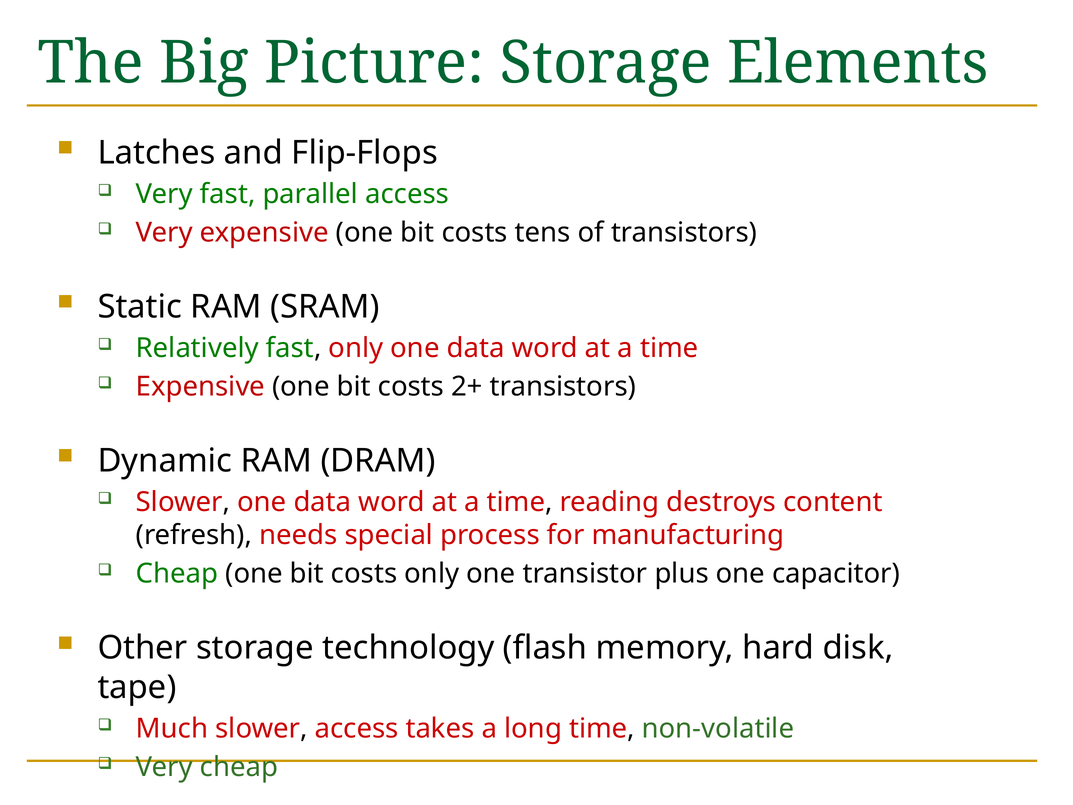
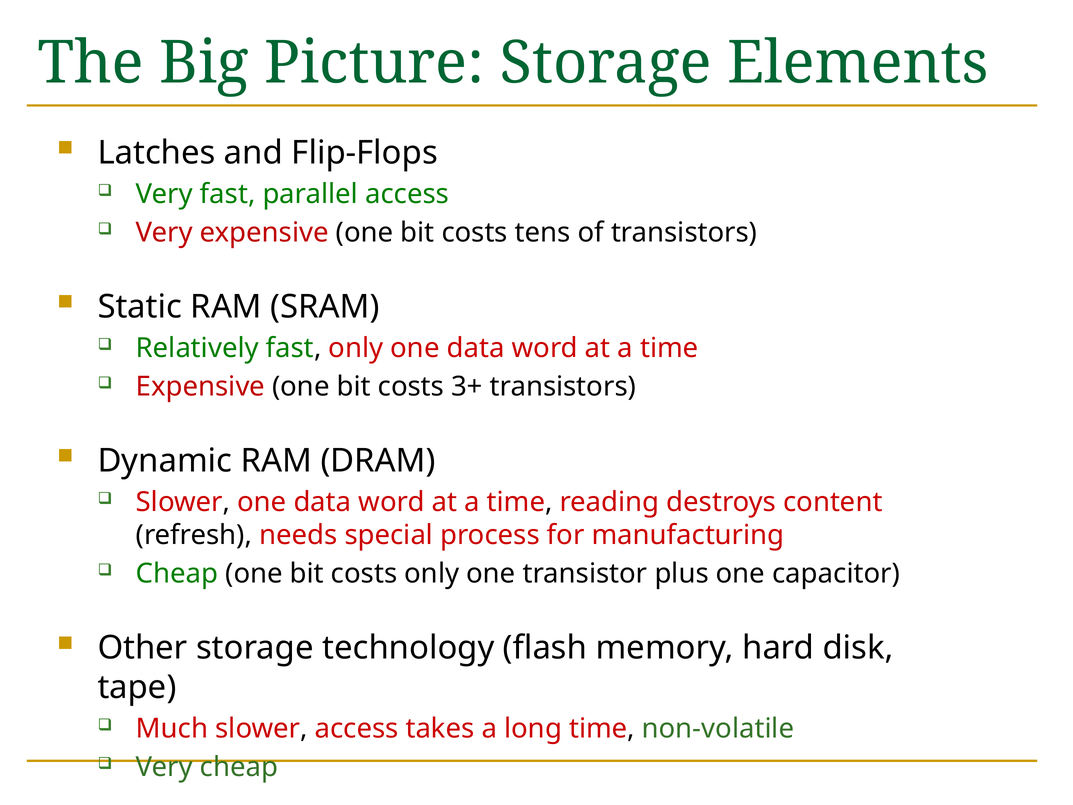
2+: 2+ -> 3+ (467, 386)
